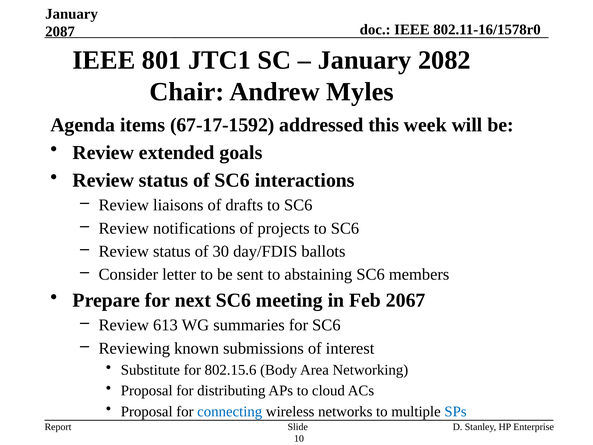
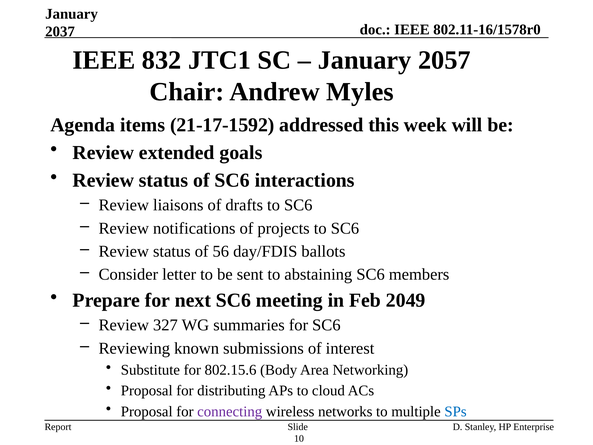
2087: 2087 -> 2037 (60, 32)
801: 801 -> 832 (162, 60)
2082: 2082 -> 2057 (444, 60)
67-17-1592: 67-17-1592 -> 21-17-1592 (222, 125)
30: 30 -> 56 (221, 251)
2067: 2067 -> 2049 (406, 300)
613: 613 -> 327 (165, 325)
connecting colour: blue -> purple (230, 411)
